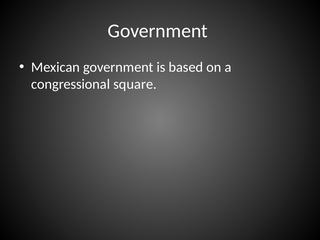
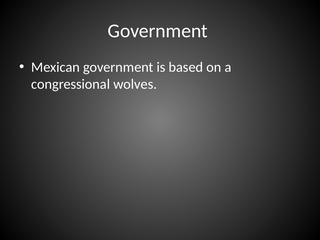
square: square -> wolves (135, 84)
